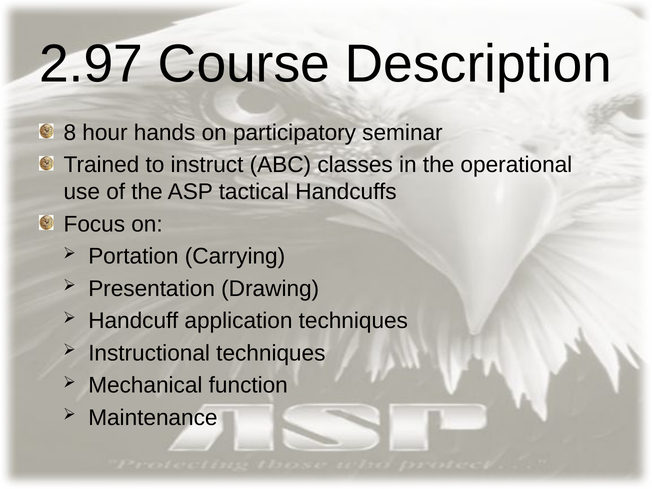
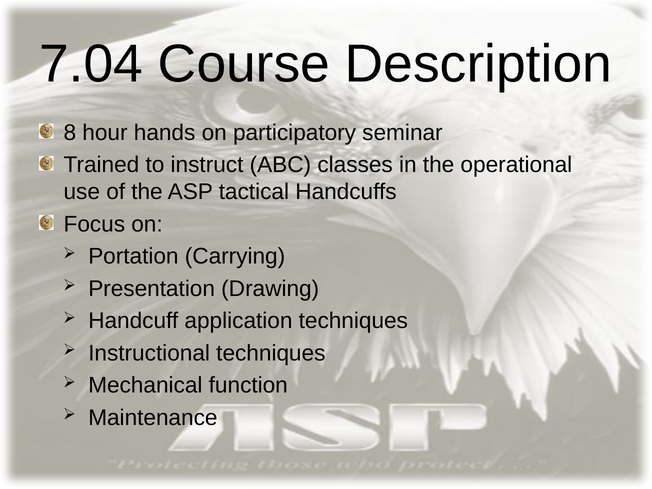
2.97: 2.97 -> 7.04 (91, 64)
